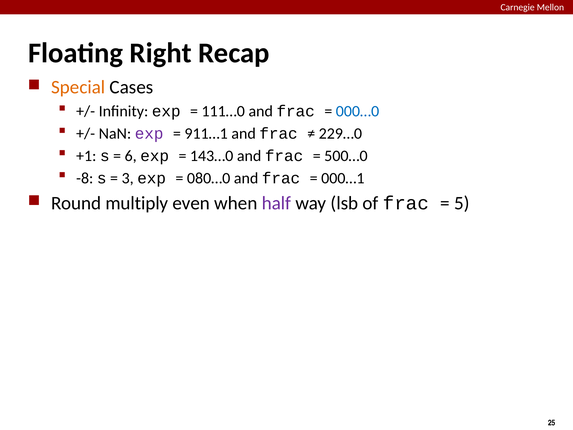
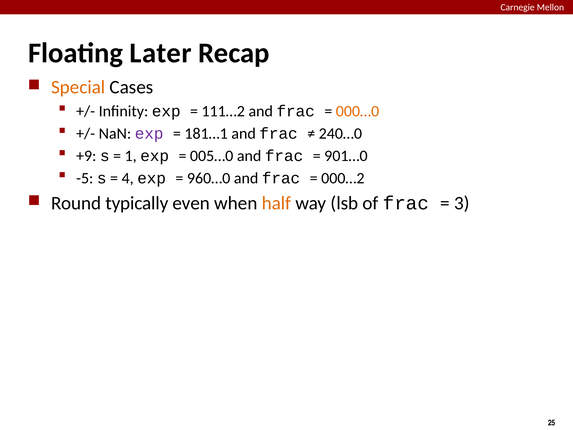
Right: Right -> Later (161, 53)
111…0: 111…0 -> 111…2 (223, 111)
000…0 colour: blue -> orange (357, 111)
911…1: 911…1 -> 181…1 (206, 134)
229…0: 229…0 -> 240…0 (340, 134)
+1: +1 -> +9 (86, 156)
6: 6 -> 1 (131, 156)
143…0: 143…0 -> 005…0 (212, 156)
500…0: 500…0 -> 901…0 (346, 156)
-8: -8 -> -5 (85, 178)
3: 3 -> 4 (128, 178)
080…0: 080…0 -> 960…0 (209, 178)
000…1: 000…1 -> 000…2 (343, 178)
multiply: multiply -> typically (137, 203)
half colour: purple -> orange (276, 203)
5: 5 -> 3 (462, 203)
